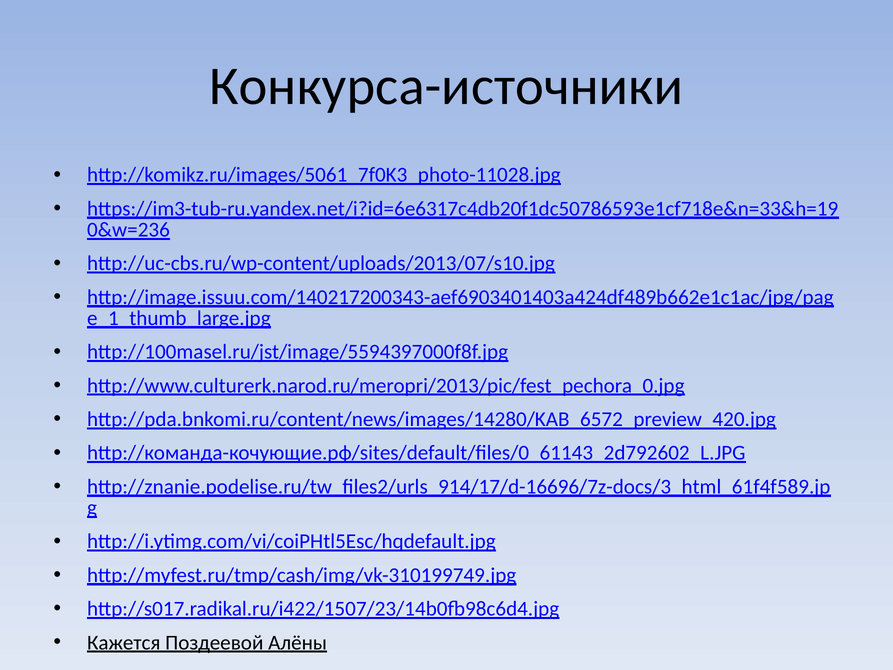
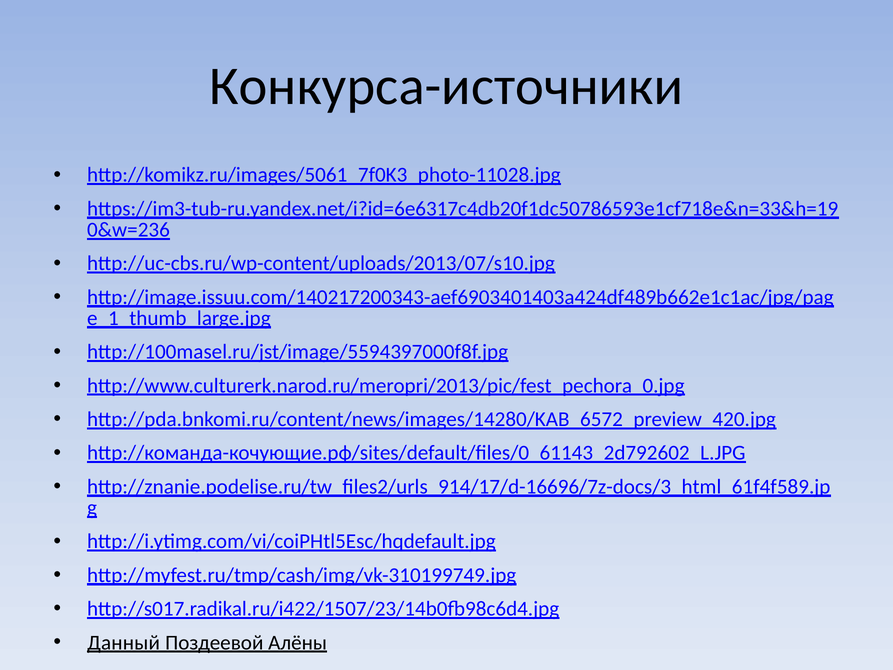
Кажется: Кажется -> Данный (124, 642)
